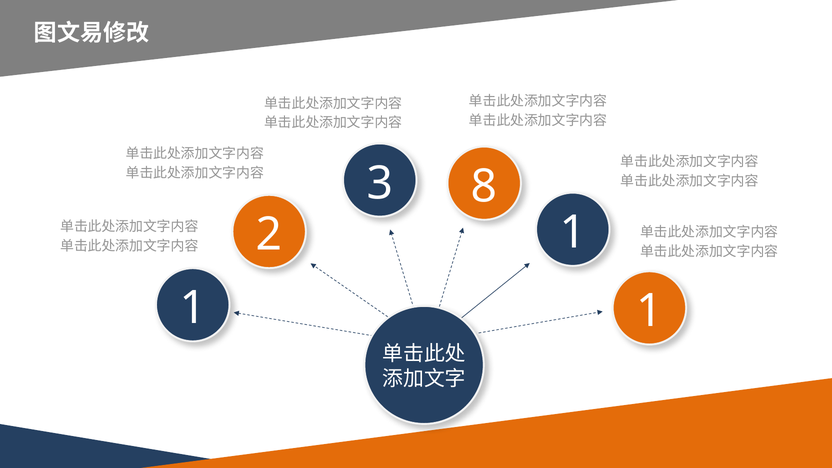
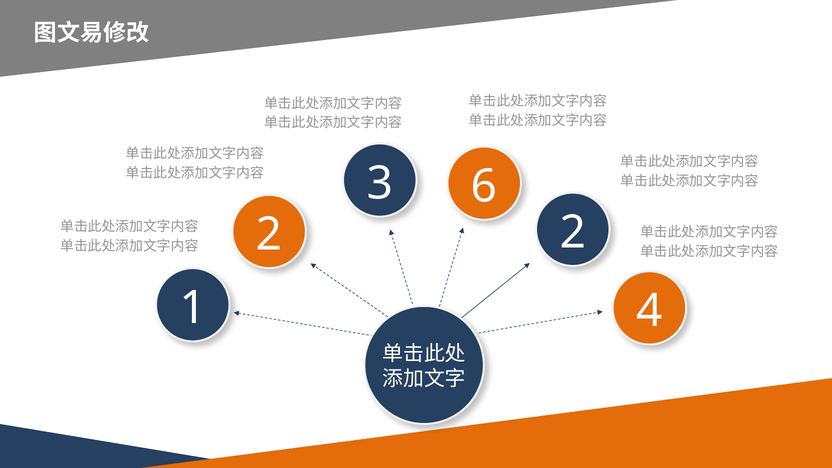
8: 8 -> 6 (484, 186)
2 1: 1 -> 2 (573, 233)
1 1: 1 -> 4 (649, 311)
